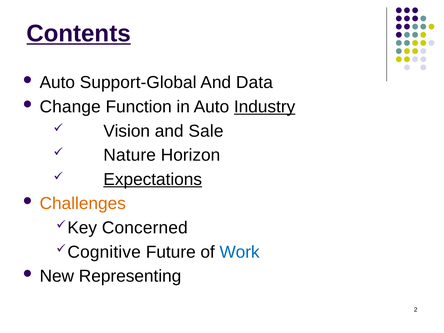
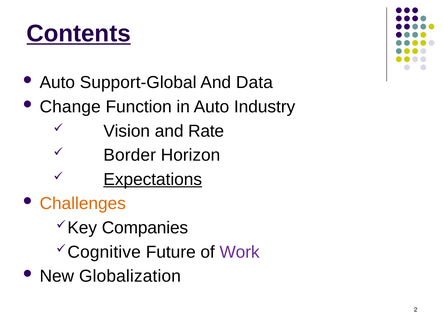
Industry underline: present -> none (265, 107)
Sale: Sale -> Rate (206, 131)
Nature: Nature -> Border (130, 155)
Concerned: Concerned -> Companies (145, 228)
Work colour: blue -> purple (240, 252)
Representing: Representing -> Globalization (130, 276)
